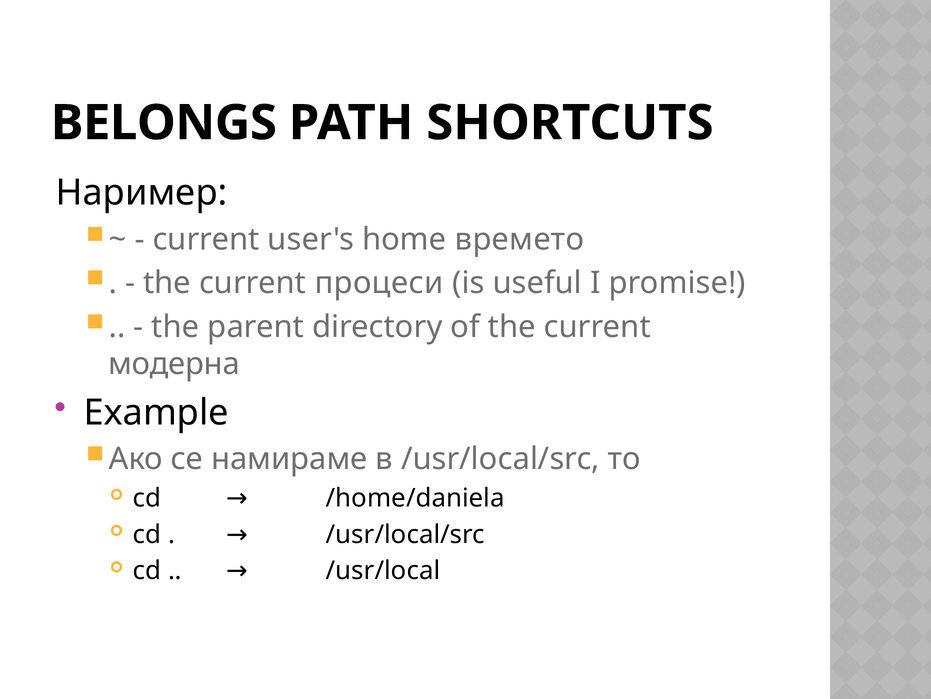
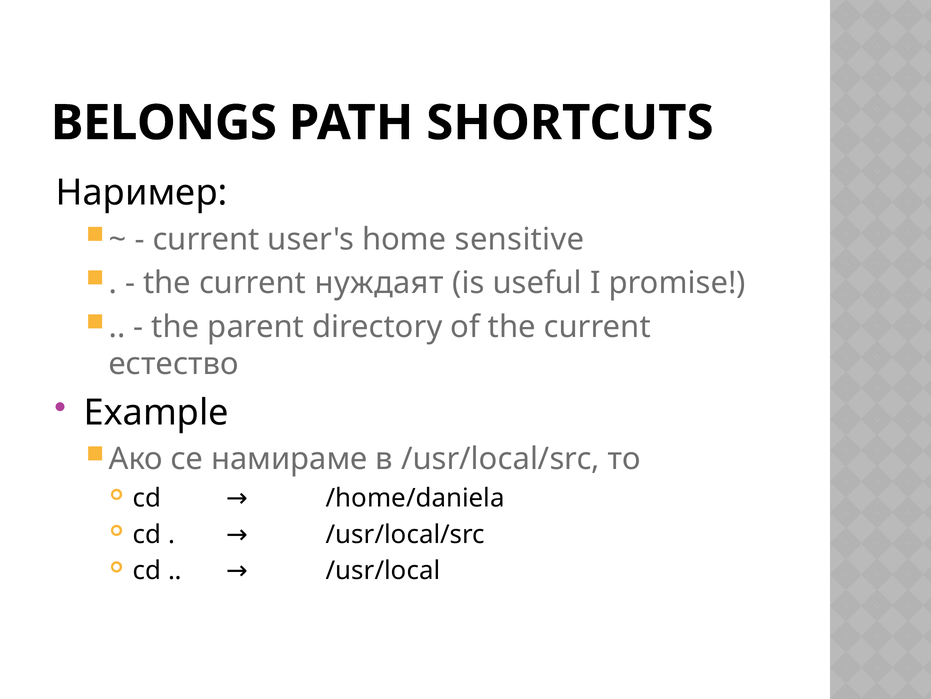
времето: времето -> sensitive (520, 239)
процеси: процеси -> нуждаят (379, 283)
модерна: модерна -> естество (174, 364)
